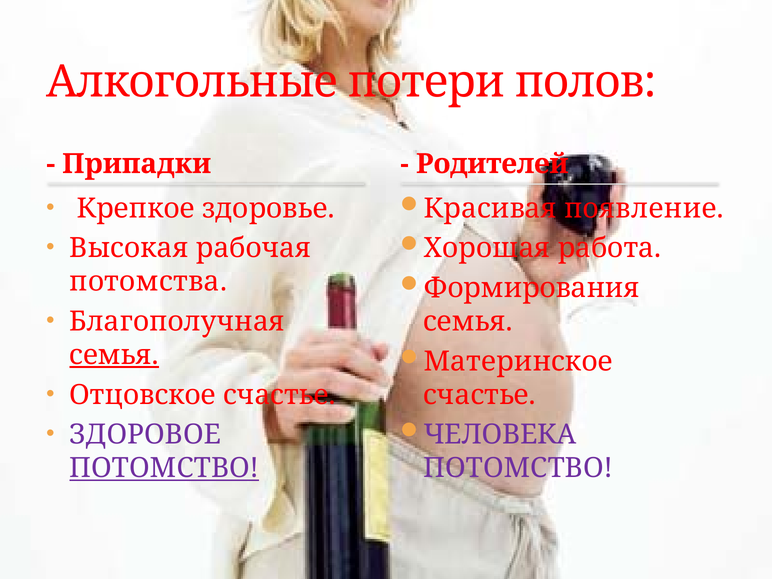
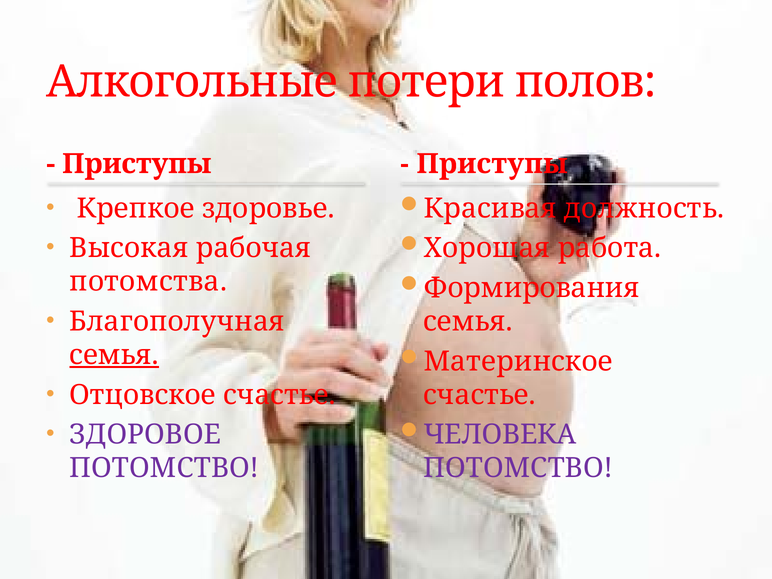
Припадки: Припадки -> Приступы (137, 164)
Родителей: Родителей -> Приступы (492, 164)
появление: появление -> должность (644, 208)
ПОТОМСТВО underline: present -> none (164, 468)
